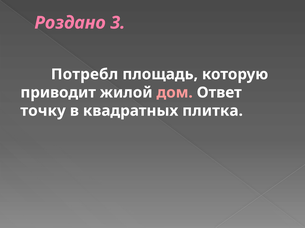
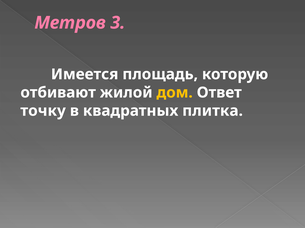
Роздано: Роздано -> Метров (70, 23)
Потребл: Потребл -> Имеется (85, 75)
приводит: приводит -> отбивают (58, 93)
дом colour: pink -> yellow (175, 93)
